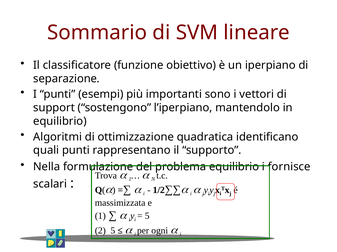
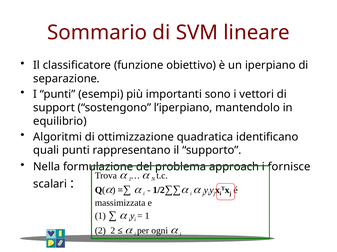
equilibrio: equilibrio -> approach (234, 167)
5: 5 -> 1 (147, 217)
2 5: 5 -> 2 (113, 231)
